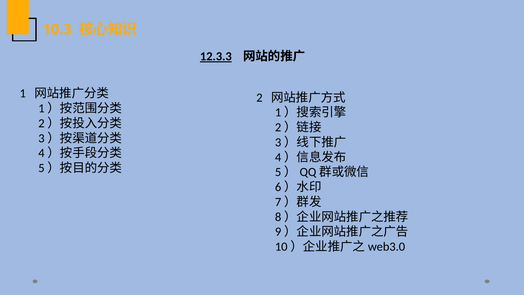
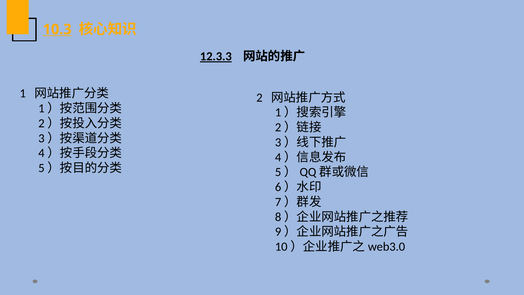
10.3 underline: none -> present (57, 29)
